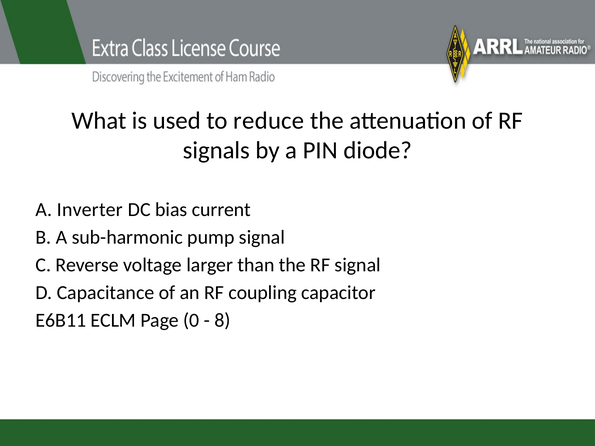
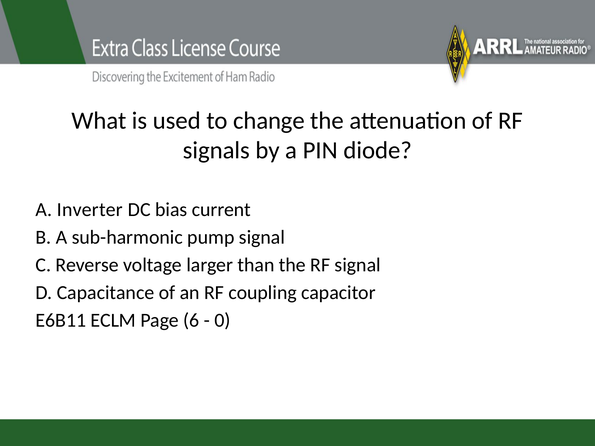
reduce: reduce -> change (269, 121)
0: 0 -> 6 (191, 321)
8: 8 -> 0 (222, 321)
